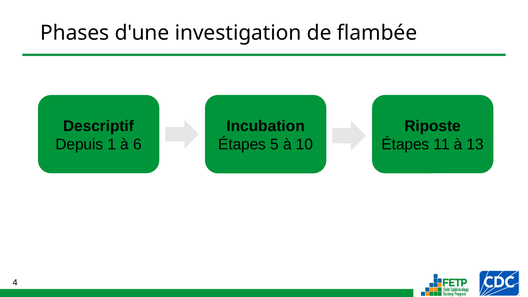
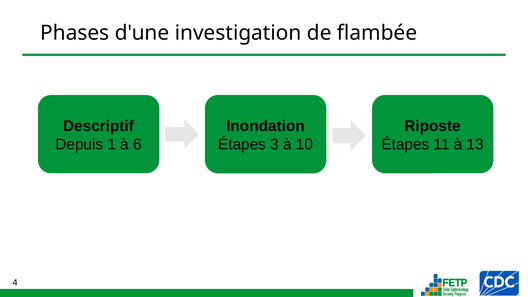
Incubation: Incubation -> Inondation (266, 126)
5: 5 -> 3 (275, 144)
